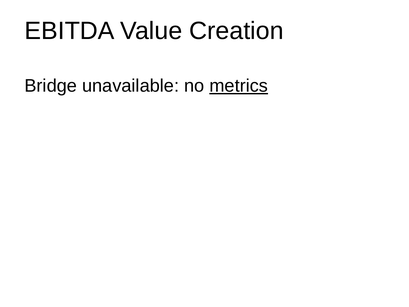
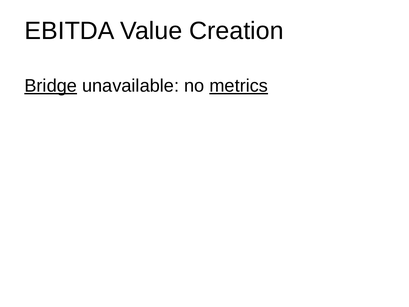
Bridge underline: none -> present (51, 86)
